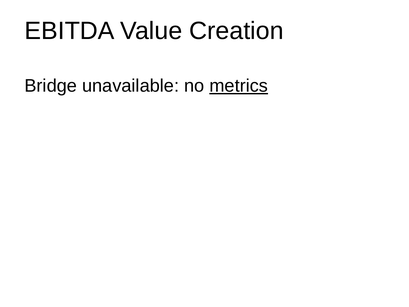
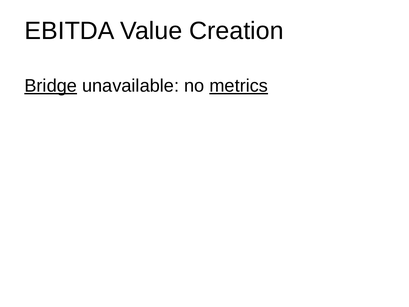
Bridge underline: none -> present (51, 86)
